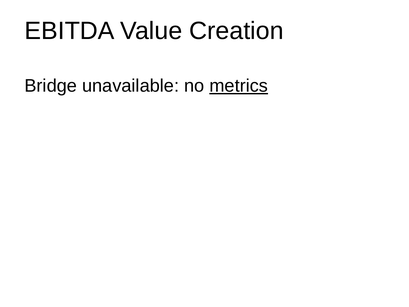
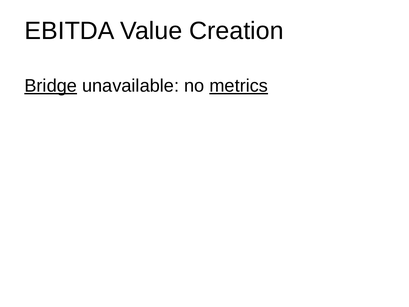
Bridge underline: none -> present (51, 86)
